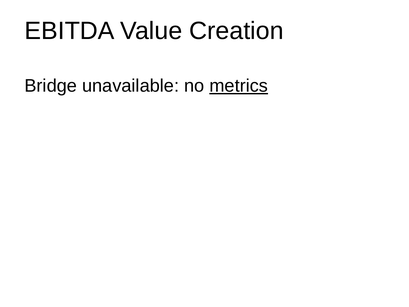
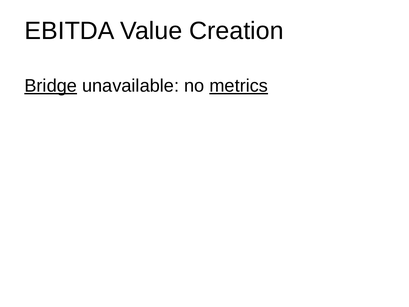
Bridge underline: none -> present (51, 86)
